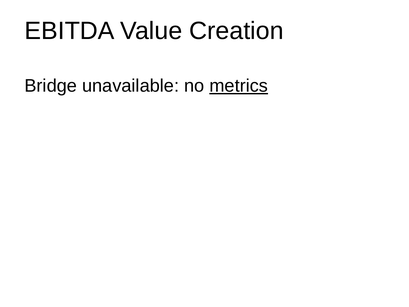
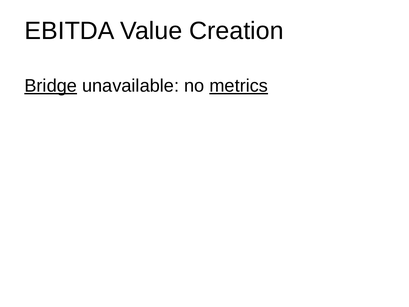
Bridge underline: none -> present (51, 86)
